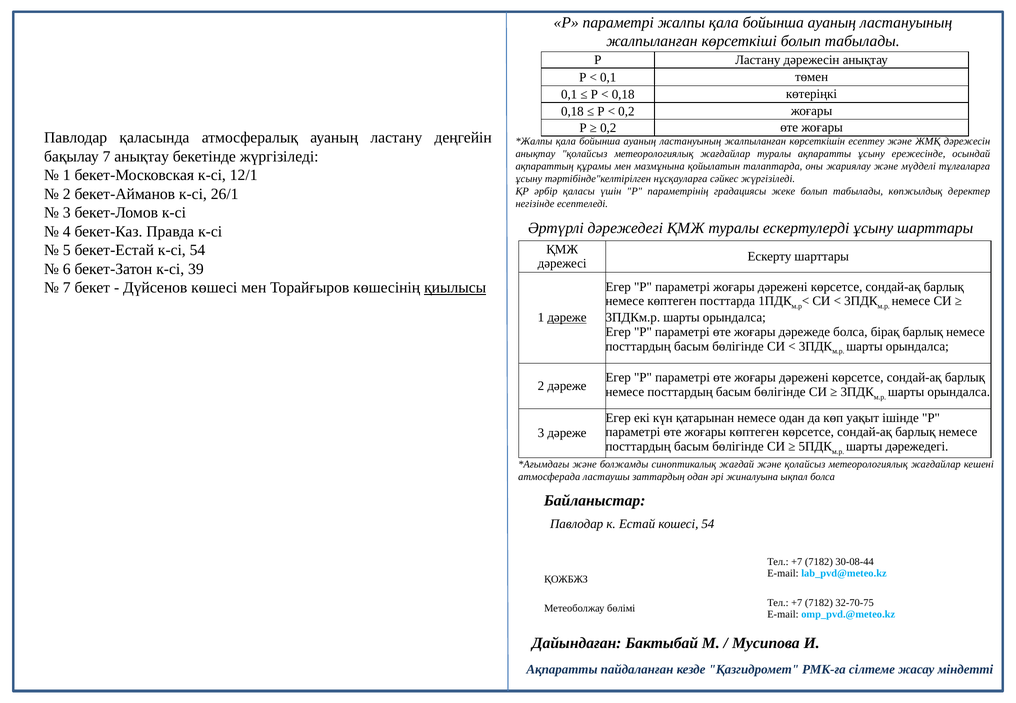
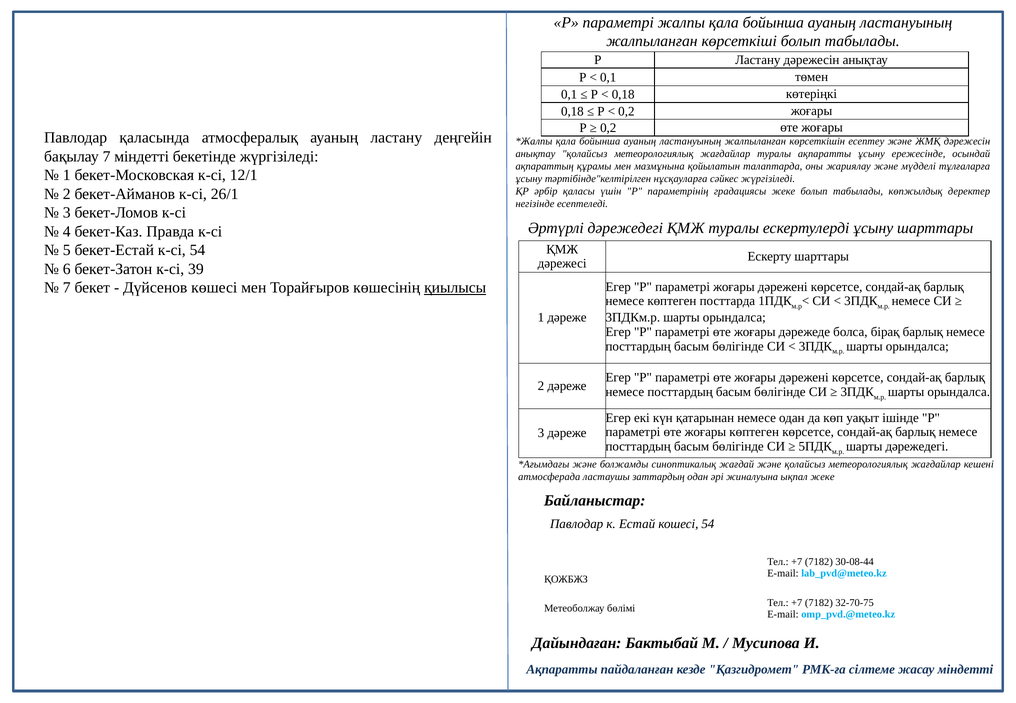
7 анықтау: анықтау -> міндетті (142, 157)
дәреже underline: present -> none (567, 318)
ықпал болса: болса -> жеке (823, 477)
